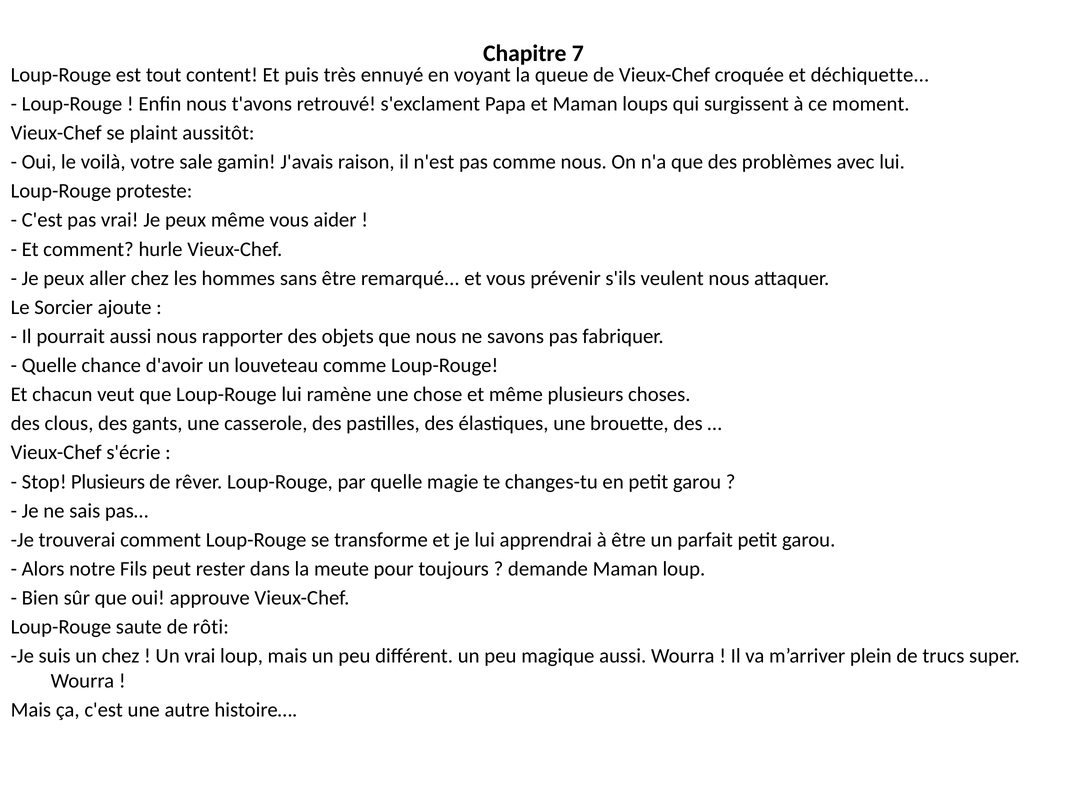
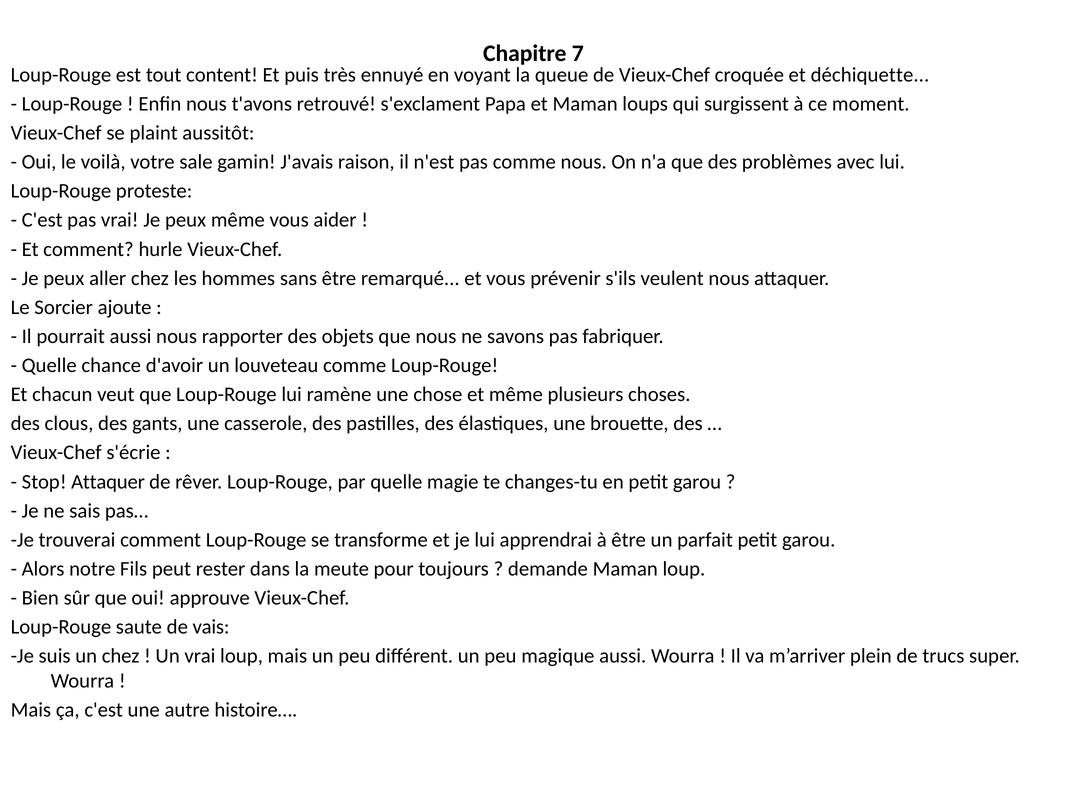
Stop Plusieurs: Plusieurs -> Attaquer (108, 482)
rôti: rôti -> vais (211, 627)
